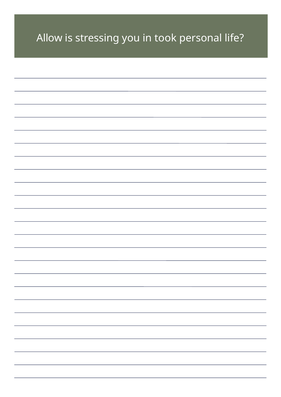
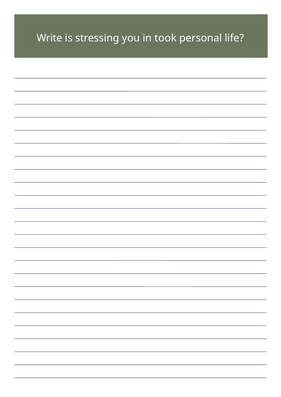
Allow: Allow -> Write (50, 38)
